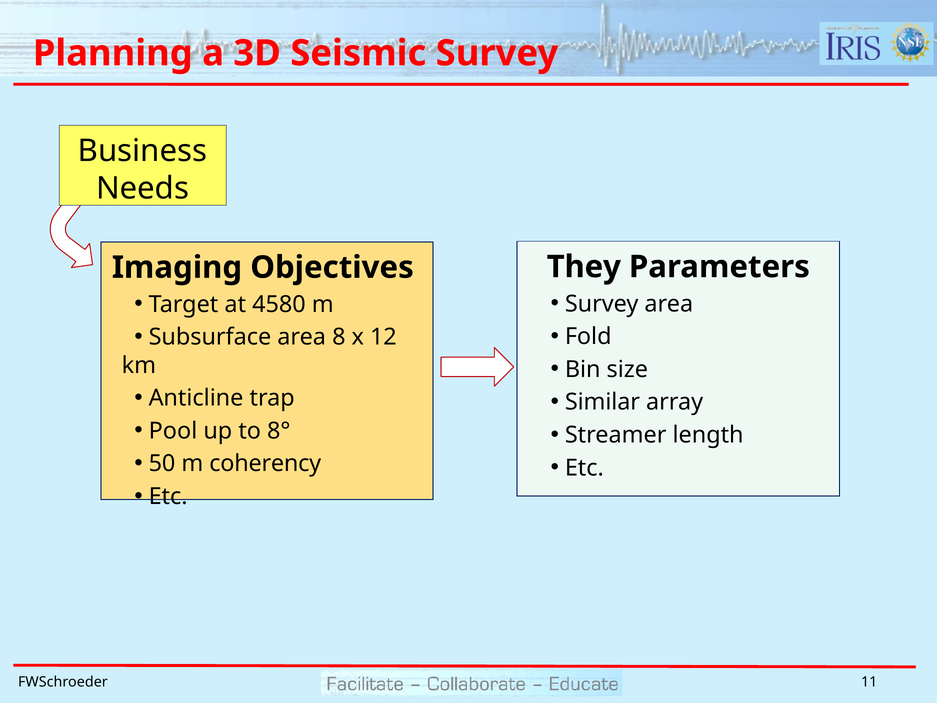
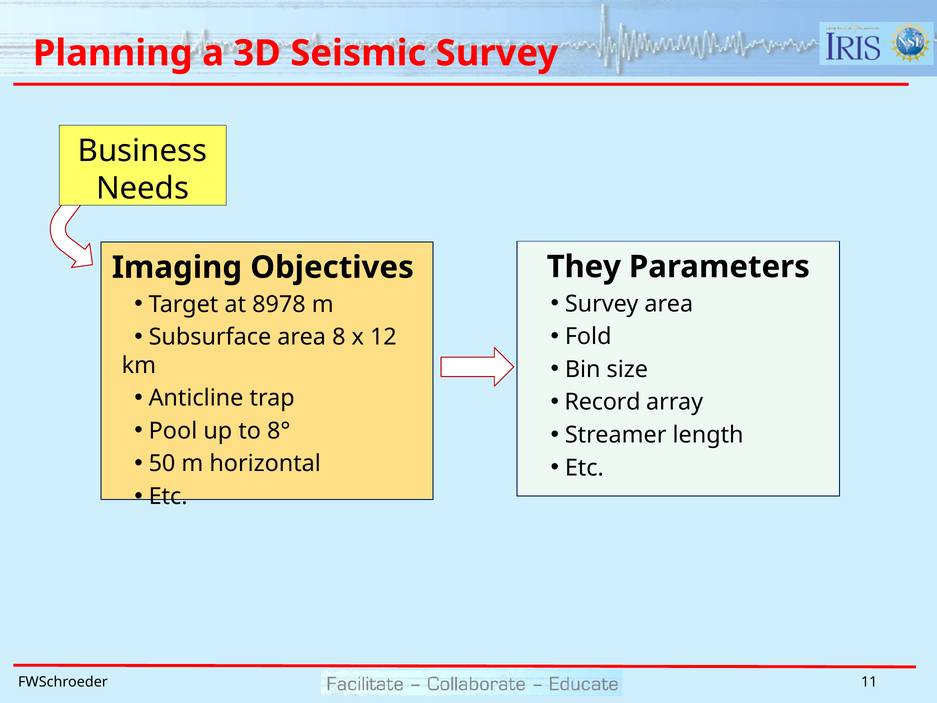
4580: 4580 -> 8978 (279, 304)
Similar: Similar -> Record (603, 402)
coherency: coherency -> horizontal (265, 464)
